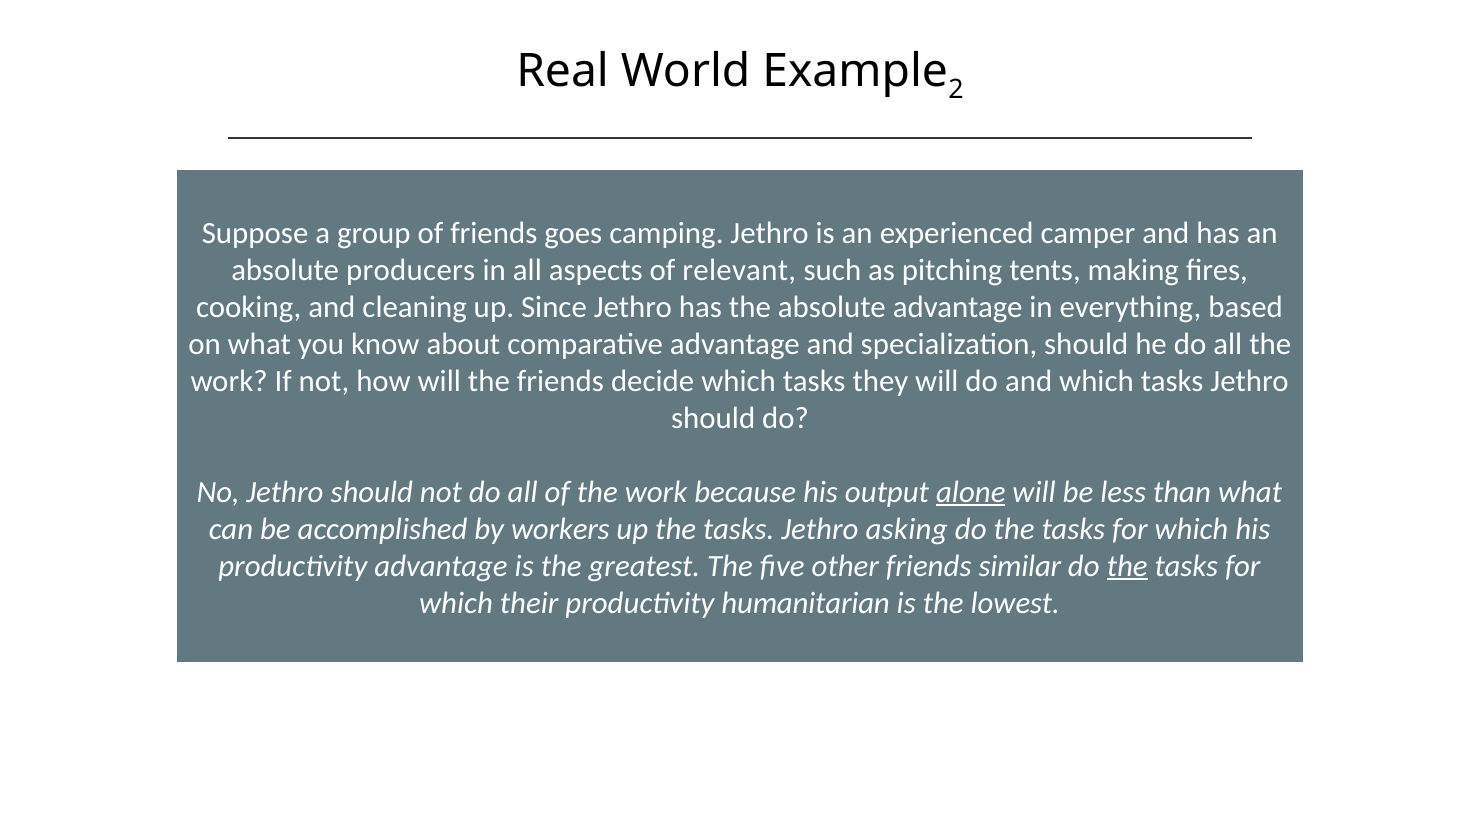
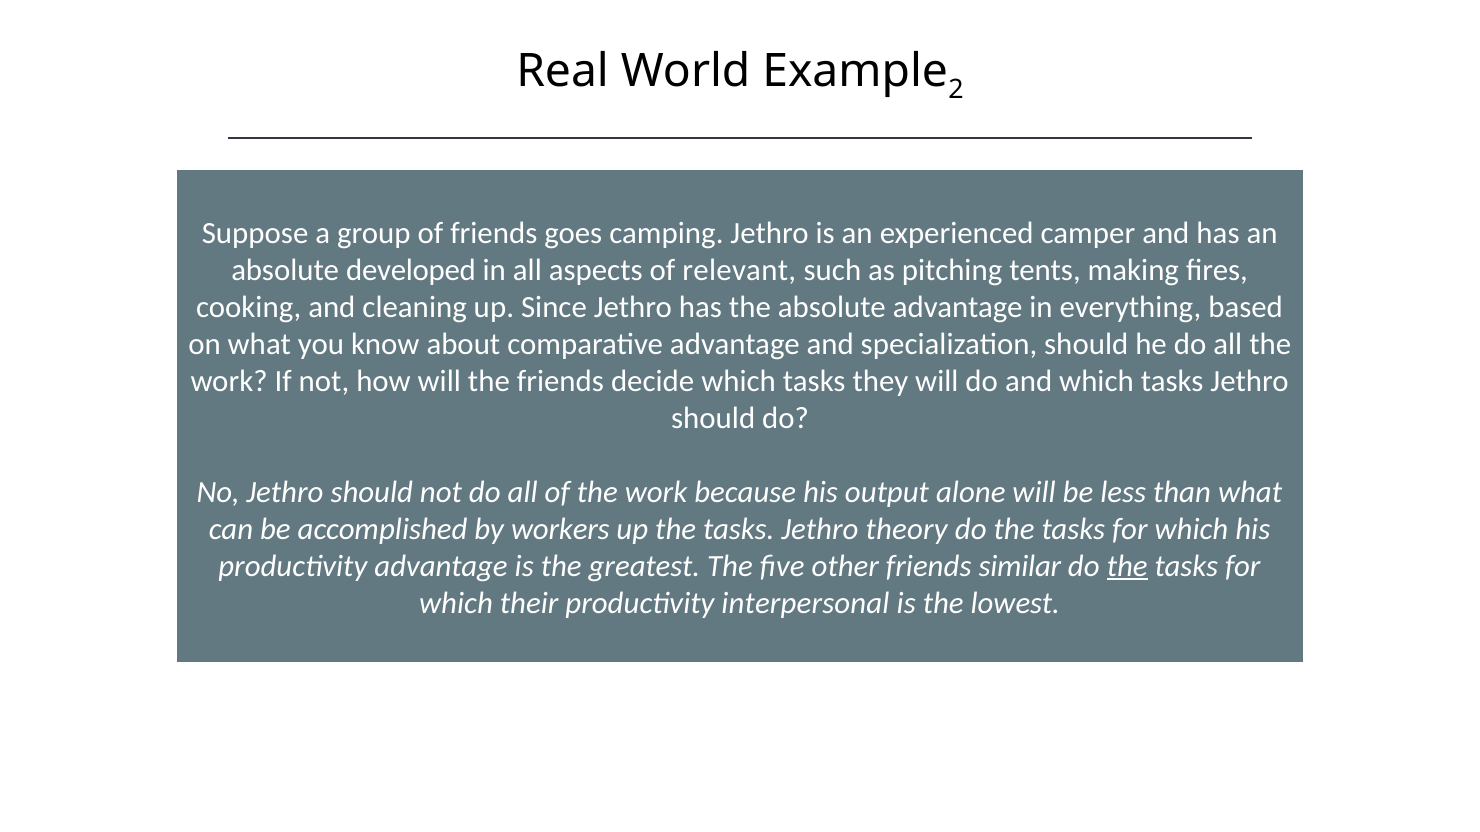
producers: producers -> developed (411, 270)
alone underline: present -> none (971, 492)
asking: asking -> theory (907, 529)
humanitarian: humanitarian -> interpersonal (805, 603)
